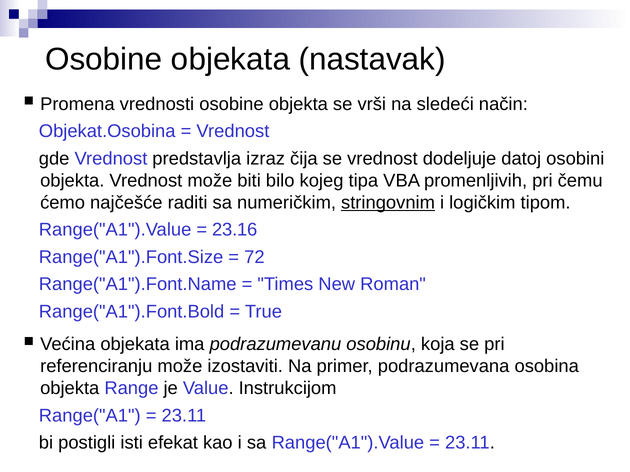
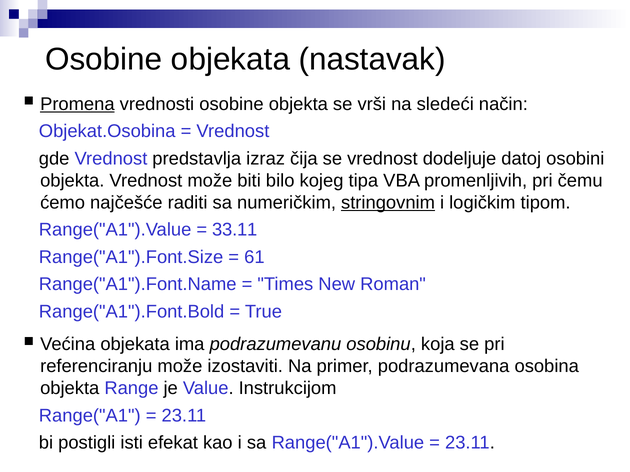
Promena underline: none -> present (77, 104)
23.16: 23.16 -> 33.11 (235, 230)
72: 72 -> 61 (254, 257)
